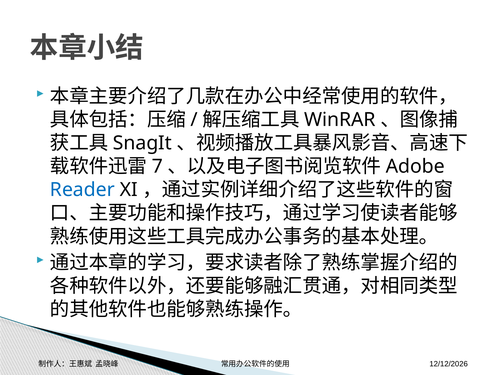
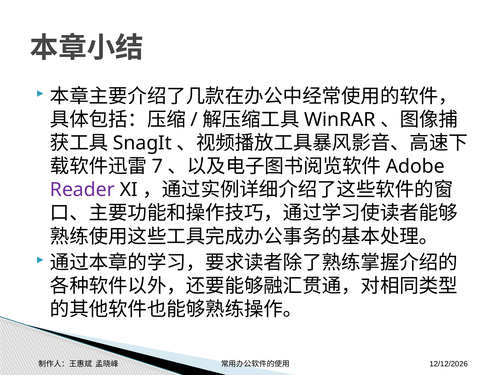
Reader colour: blue -> purple (82, 190)
